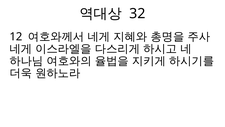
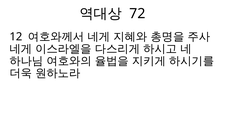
32: 32 -> 72 (137, 14)
